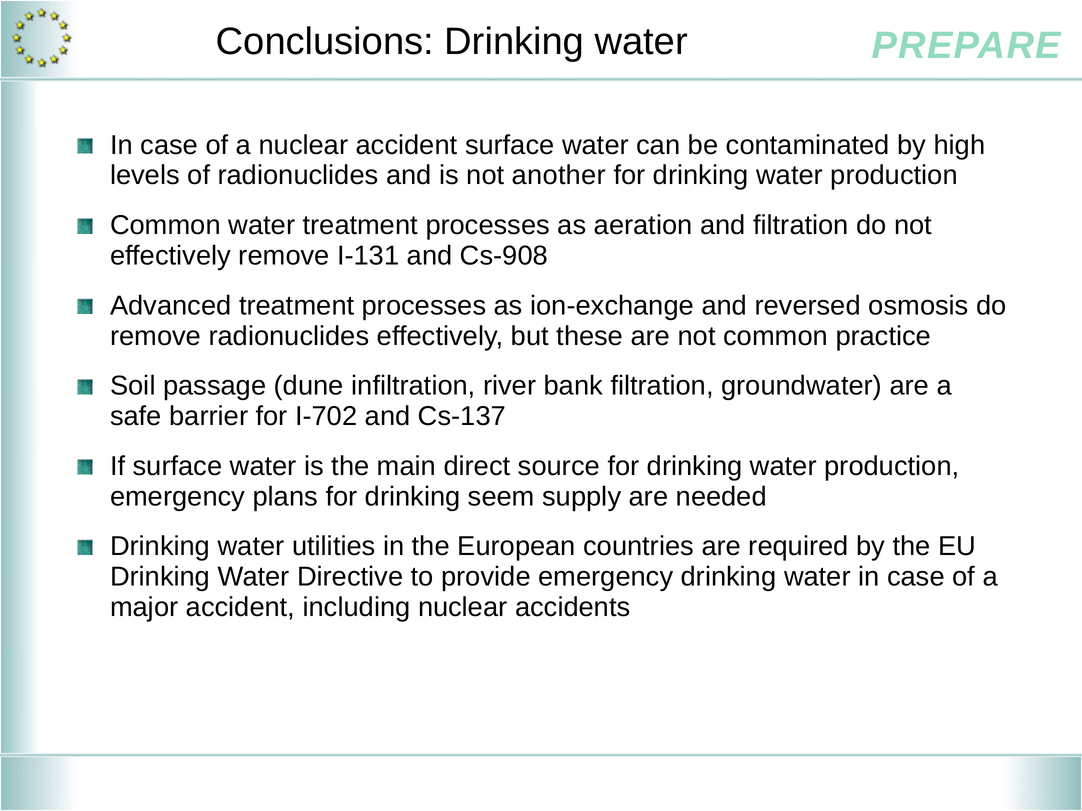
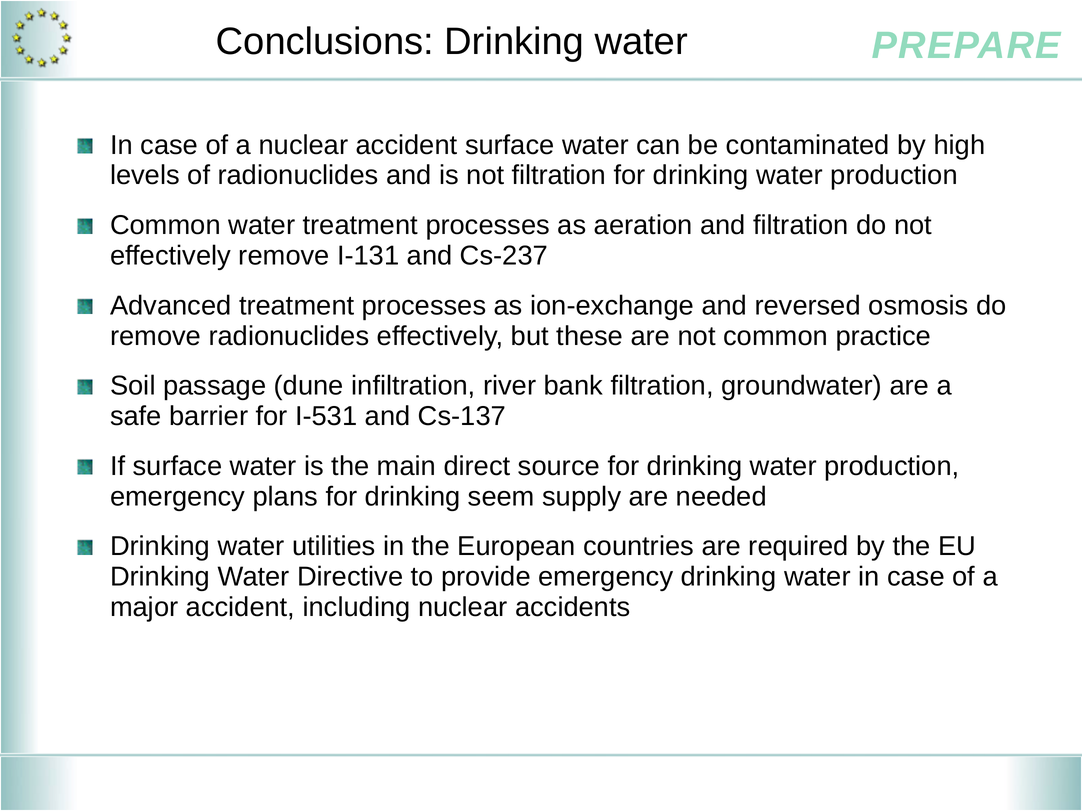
not another: another -> filtration (559, 176)
Cs-908: Cs-908 -> Cs-237 (504, 256)
I-702: I-702 -> I-531 (326, 417)
